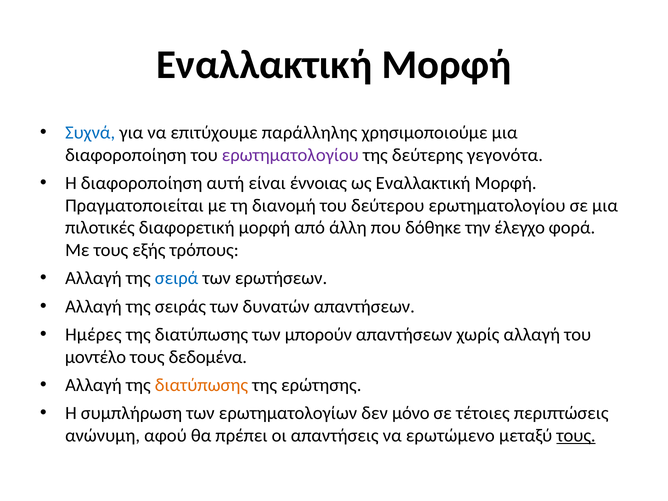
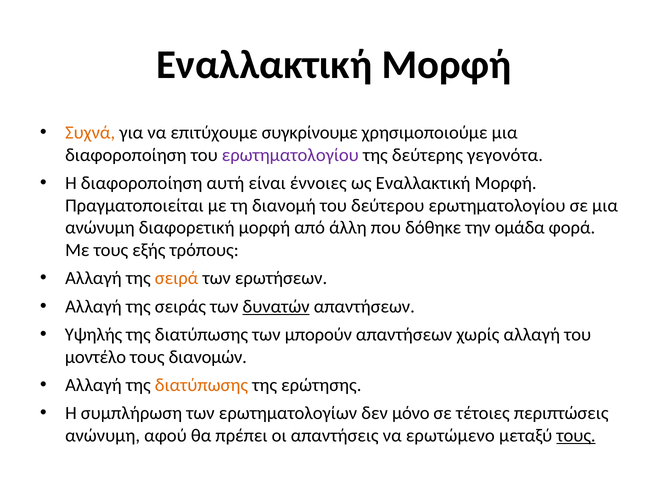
Συχνά colour: blue -> orange (90, 133)
παράλληλης: παράλληλης -> συγκρίνουμε (310, 133)
έννοιας: έννοιας -> έννοιες (318, 183)
πιλοτικές: πιλοτικές -> ανώνυμη (100, 228)
έλεγχο: έλεγχο -> ομάδα (520, 228)
σειρά colour: blue -> orange (177, 278)
δυνατών underline: none -> present (276, 306)
Ημέρες: Ημέρες -> Υψηλής (93, 335)
δεδομένα: δεδομένα -> διανομών (208, 357)
